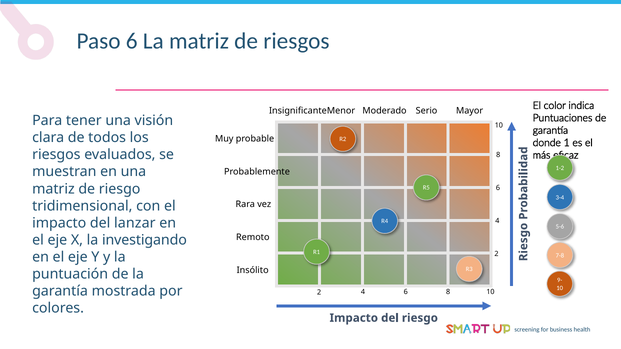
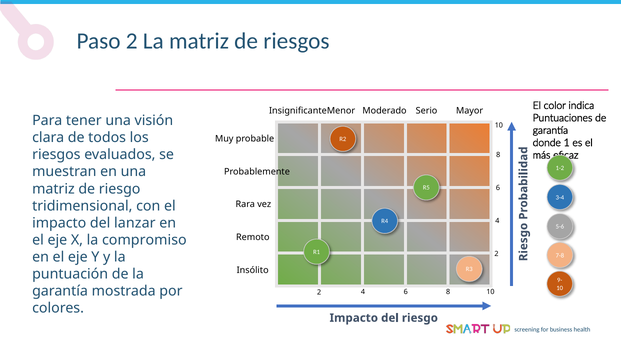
Paso 6: 6 -> 2 (132, 41)
investigando: investigando -> compromiso (144, 240)
